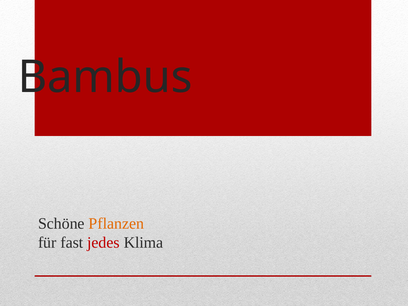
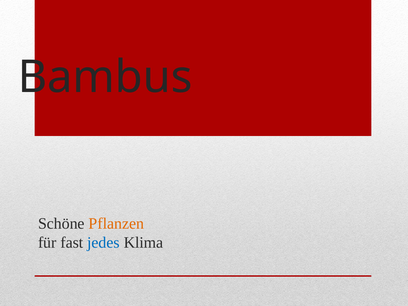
jedes colour: red -> blue (104, 243)
